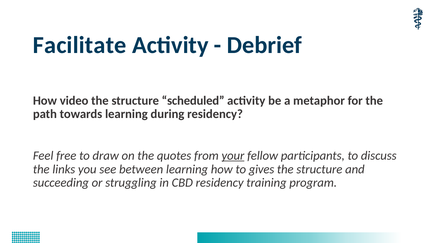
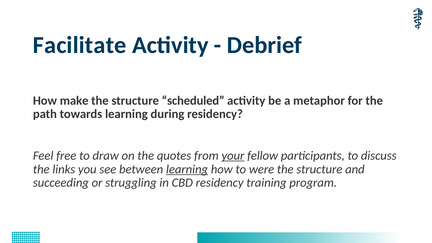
video: video -> make (74, 101)
learning underline: none -> present (187, 169)
gives: gives -> were (262, 169)
